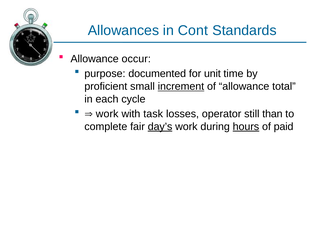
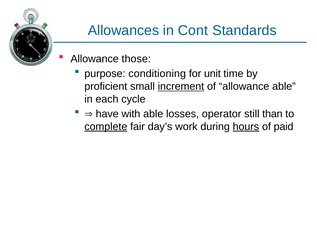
occur: occur -> those (136, 59)
documented: documented -> conditioning (157, 74)
allowance total: total -> able (284, 86)
work: work -> have (107, 114)
with task: task -> able (153, 114)
complete underline: none -> present (106, 126)
day’s underline: present -> none (160, 126)
